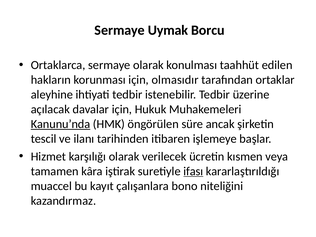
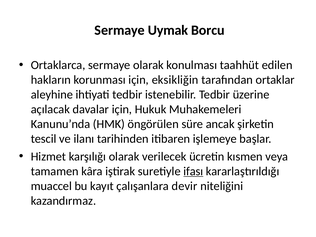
olmasıdır: olmasıdır -> eksikliğin (175, 80)
Kanunu’nda underline: present -> none (61, 124)
bono: bono -> devir (185, 186)
